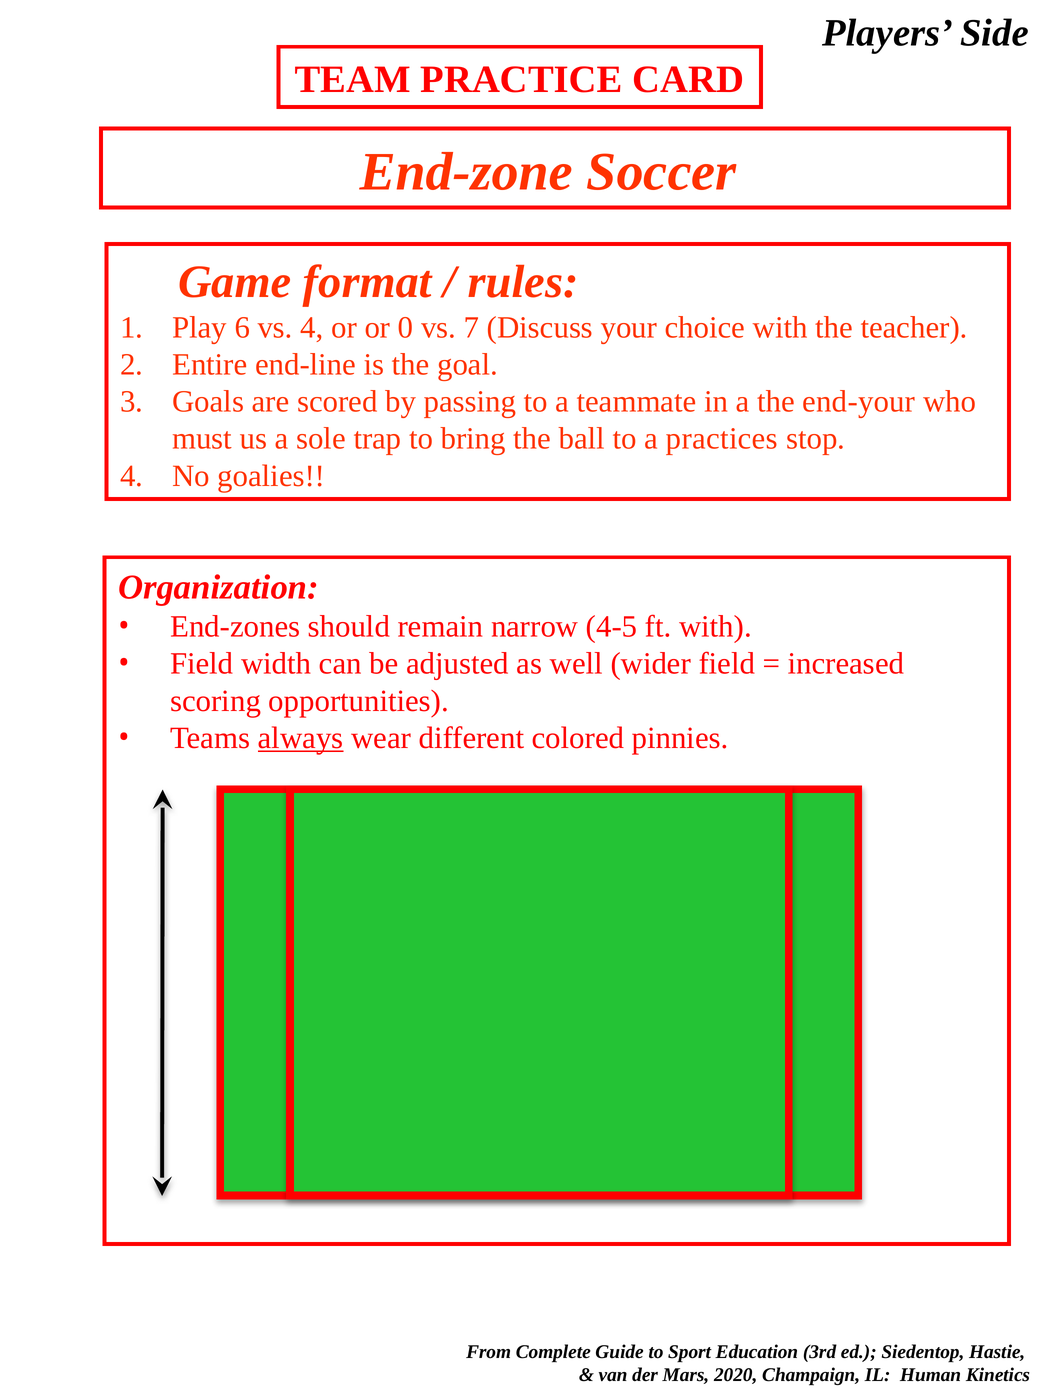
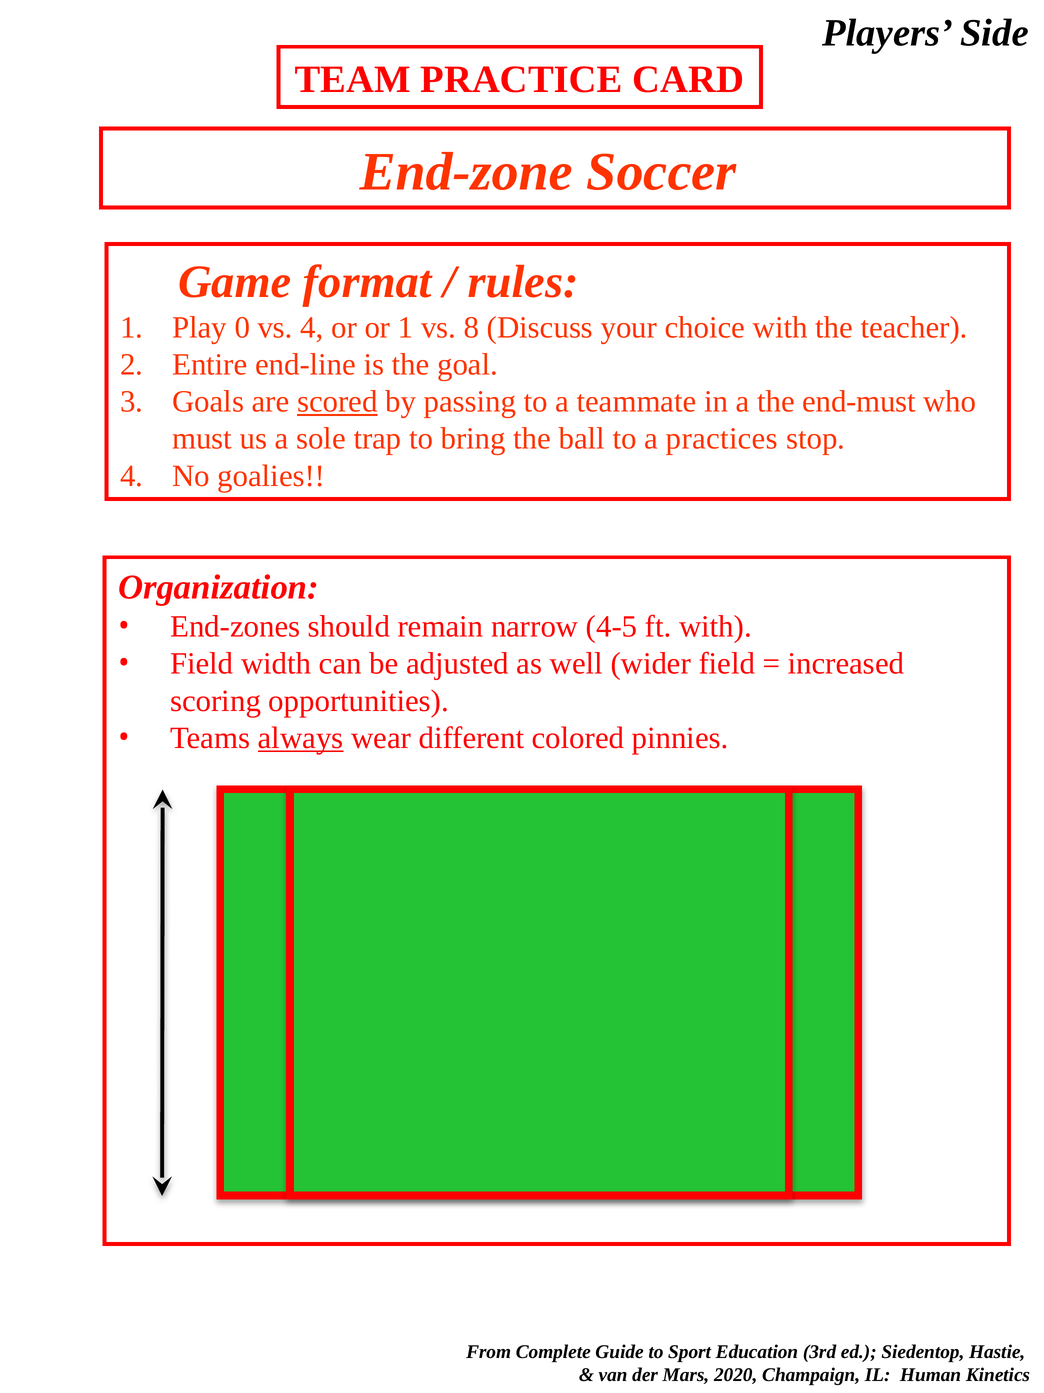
6: 6 -> 0 (242, 327)
or 0: 0 -> 1 (406, 327)
7: 7 -> 8 (471, 327)
scored underline: none -> present (337, 401)
end-your: end-your -> end-must (859, 401)
